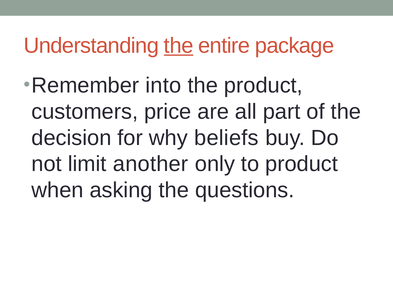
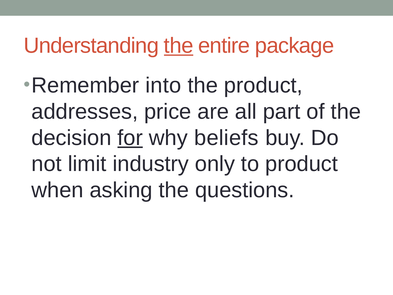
customers: customers -> addresses (85, 112)
for underline: none -> present (130, 138)
another: another -> industry (151, 164)
